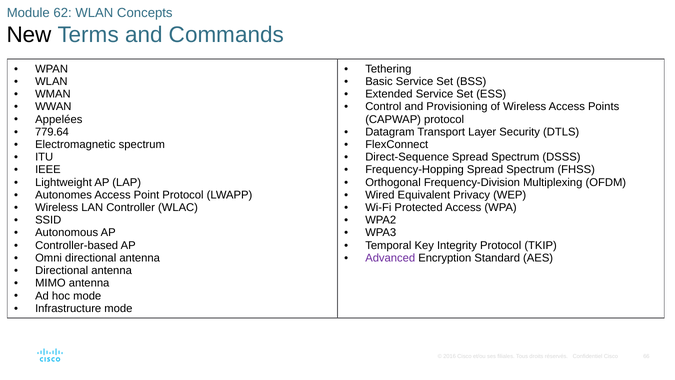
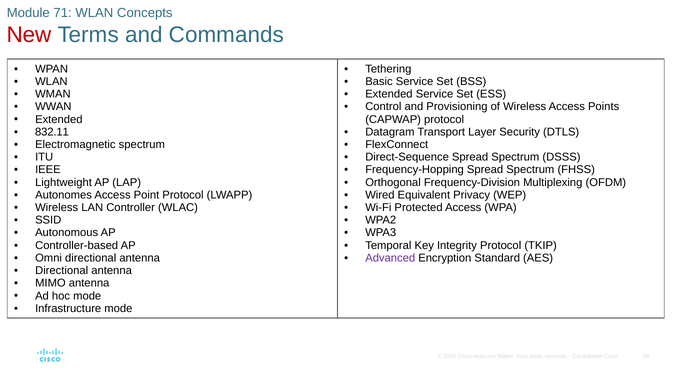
62: 62 -> 71 (63, 13)
New colour: black -> red (29, 35)
Appelées: Appelées -> Extended (59, 119)
779.64: 779.64 -> 832.11 (52, 132)
